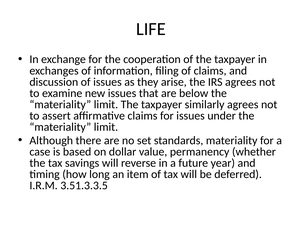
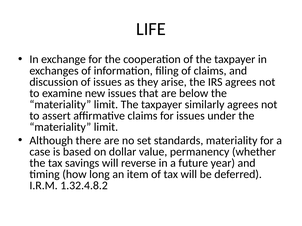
3.51.3.3.5: 3.51.3.3.5 -> 1.32.4.8.2 (84, 186)
